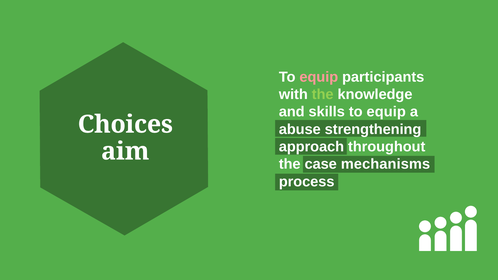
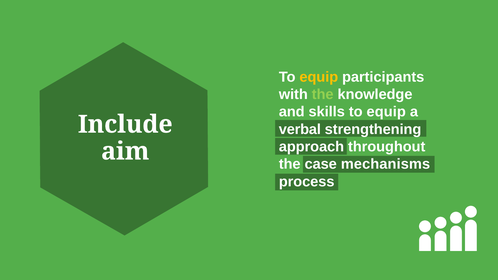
equip colour: pink -> yellow (319, 77)
Choices: Choices -> Include (125, 124)
abuse: abuse -> verbal (300, 129)
